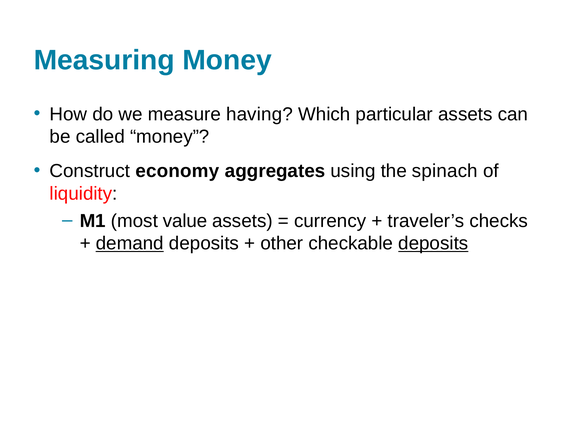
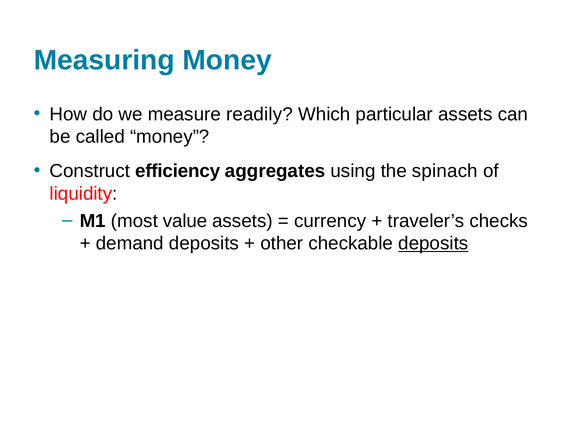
having: having -> readily (259, 114)
economy: economy -> efficiency (178, 171)
demand underline: present -> none (130, 243)
